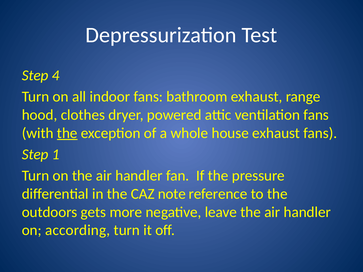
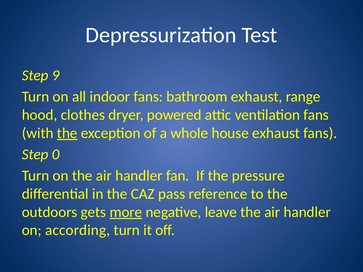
4: 4 -> 9 (56, 75)
1: 1 -> 0 (56, 155)
note: note -> pass (172, 194)
more underline: none -> present (126, 212)
